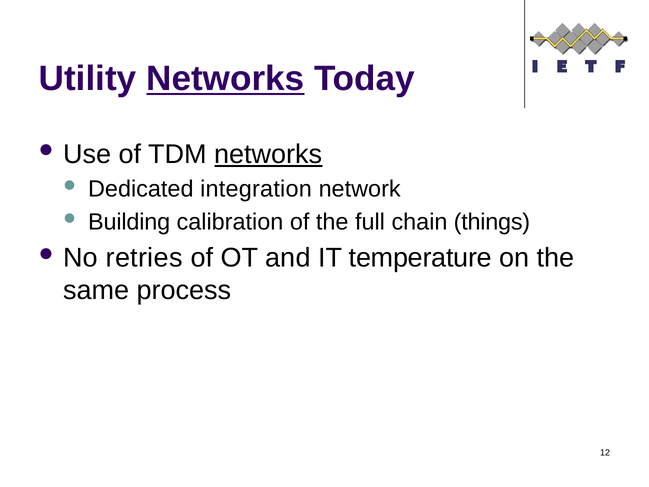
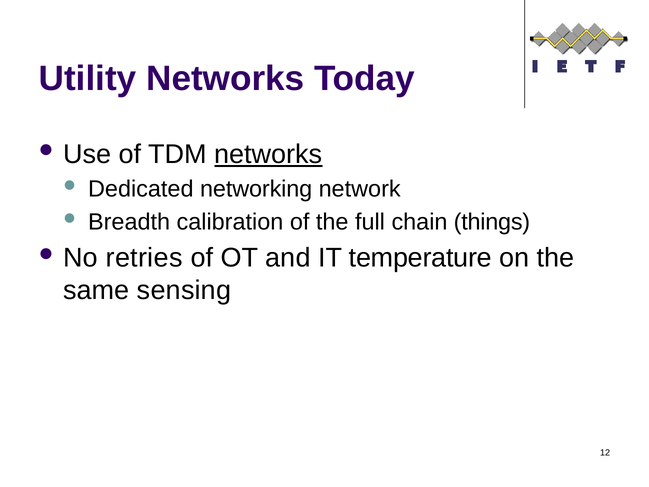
Networks underline: present -> none (225, 79)
integration: integration -> networking (256, 189)
Building: Building -> Breadth (129, 222)
process: process -> sensing (184, 290)
